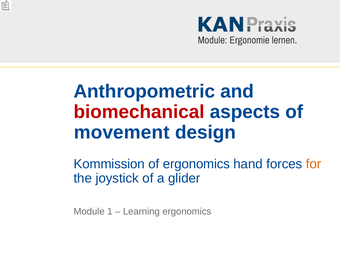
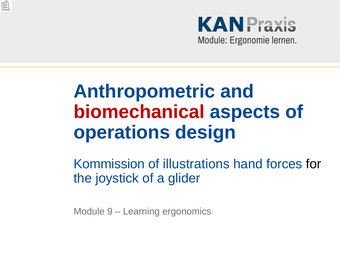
movement: movement -> operations (122, 132)
of ergonomics: ergonomics -> illustrations (196, 164)
for colour: orange -> black (314, 164)
1: 1 -> 9 (110, 211)
